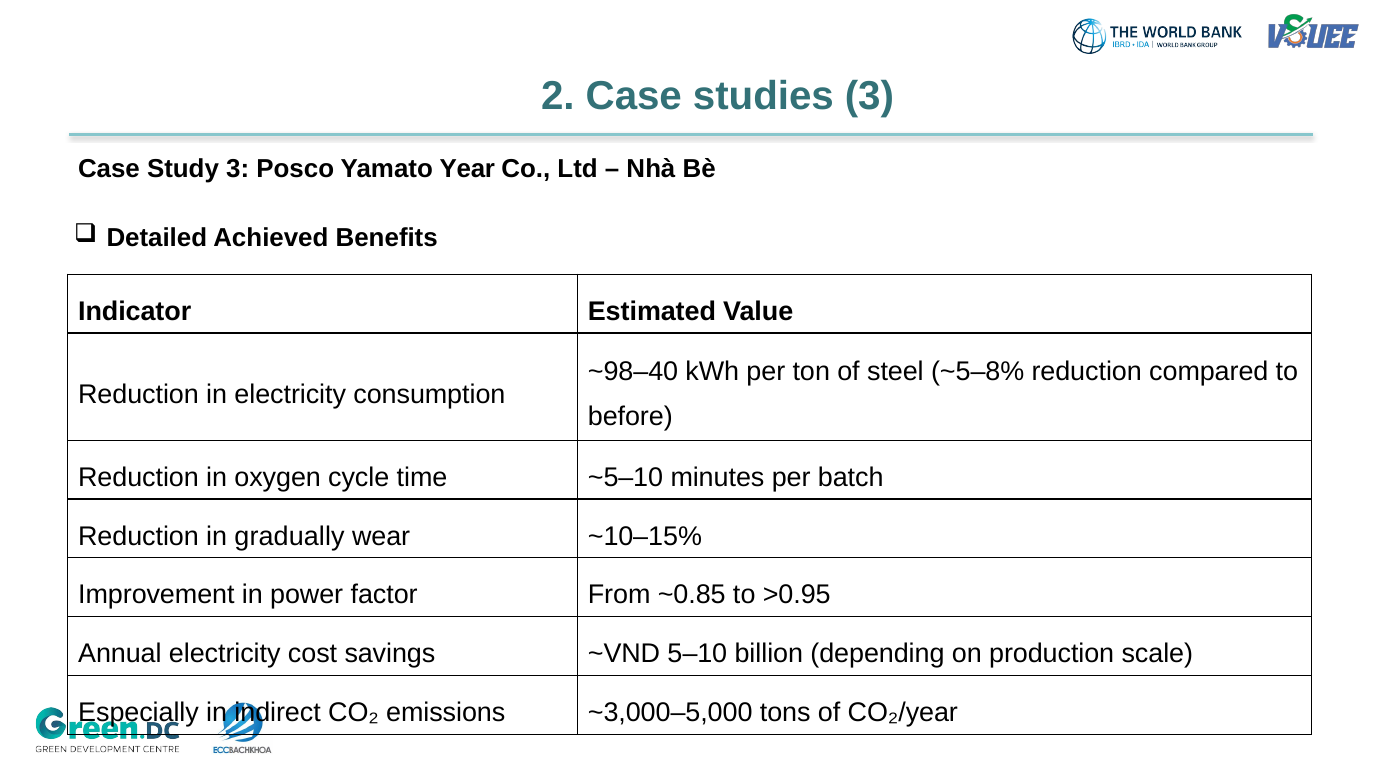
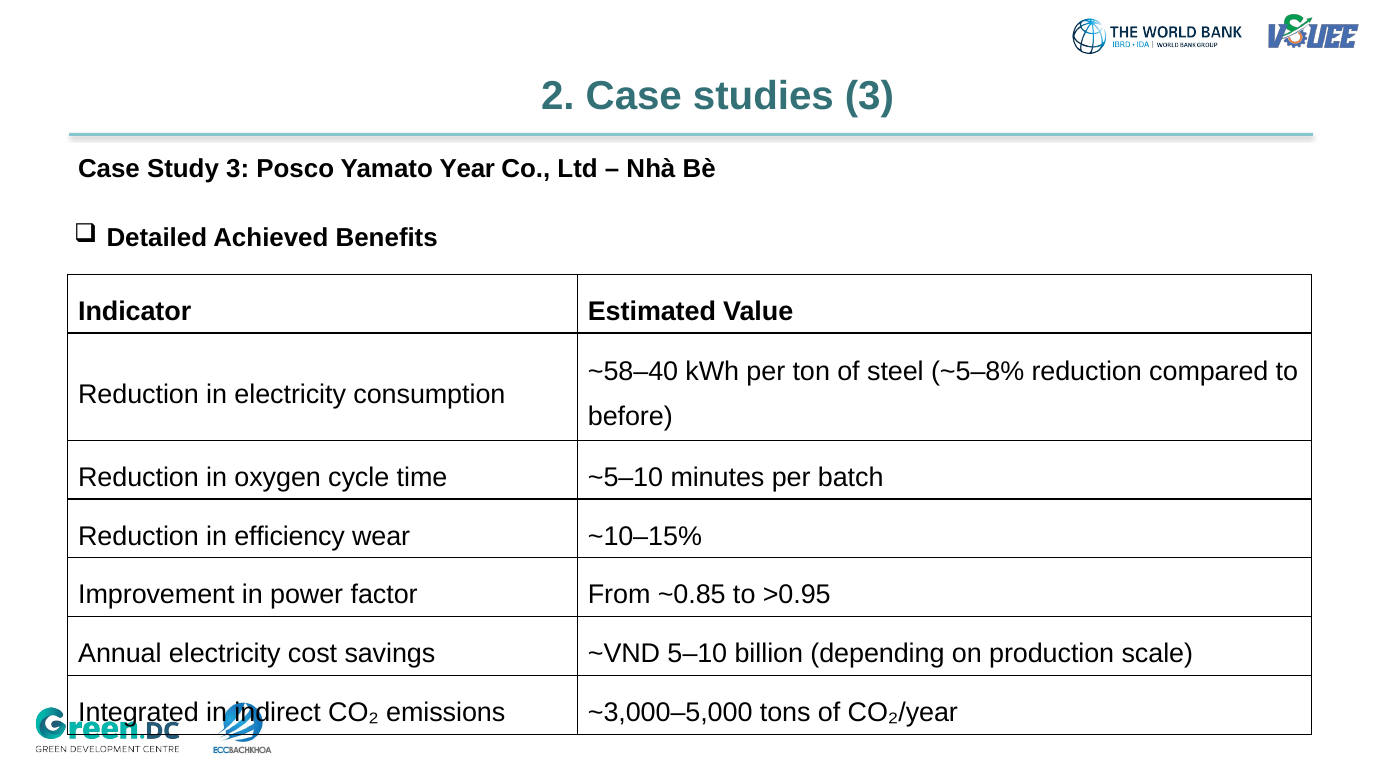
~98–40: ~98–40 -> ~58–40 (633, 372)
gradually: gradually -> efficiency (290, 536)
Especially: Especially -> Integrated (139, 712)
